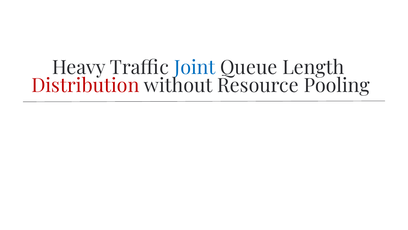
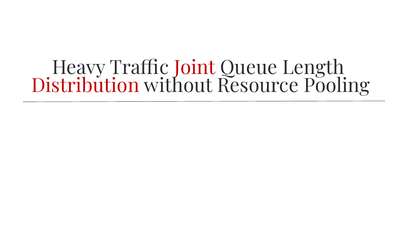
Joint colour: blue -> red (195, 68)
